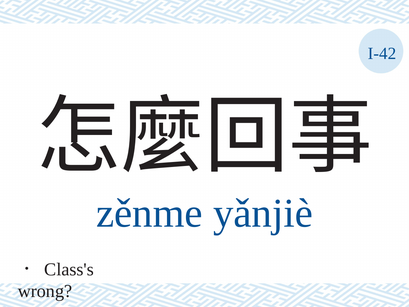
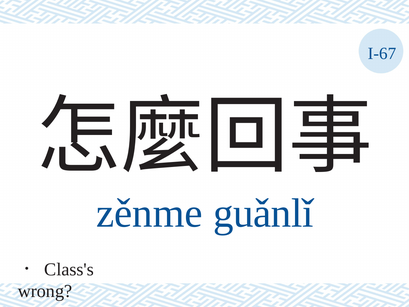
I-42: I-42 -> I-67 (382, 54)
yǎnjiè: yǎnjiè -> guǎnlǐ (263, 213)
